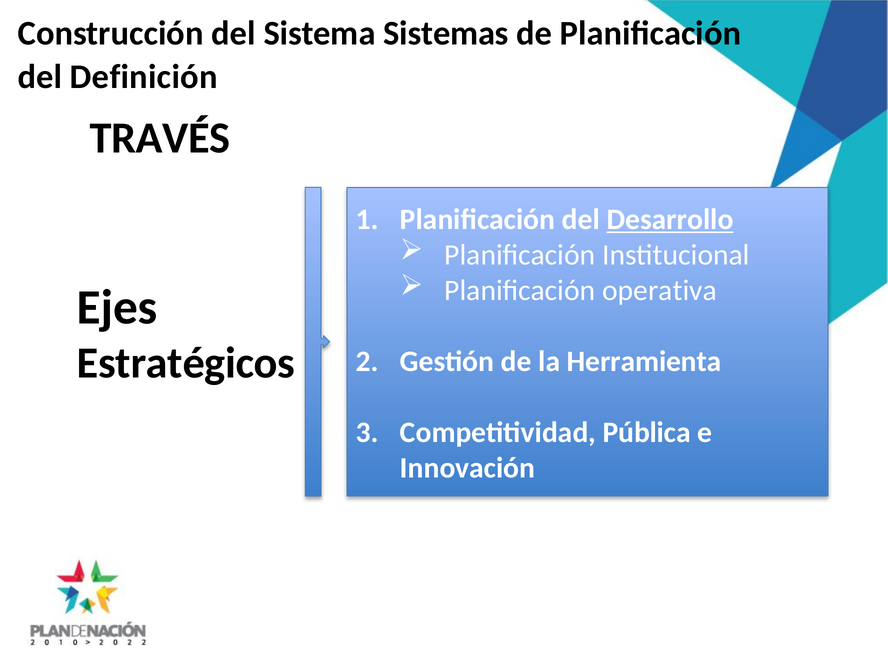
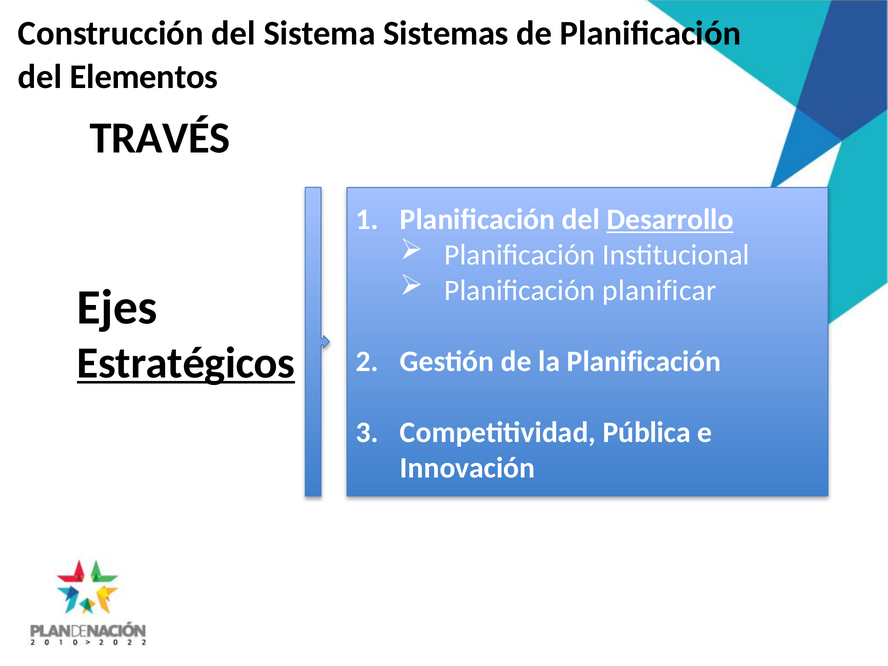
Definición: Definición -> Elementos (144, 77)
operativa: operativa -> planificar (659, 291)
Estratégicos underline: none -> present (186, 363)
la Herramienta: Herramienta -> Planificación (644, 362)
